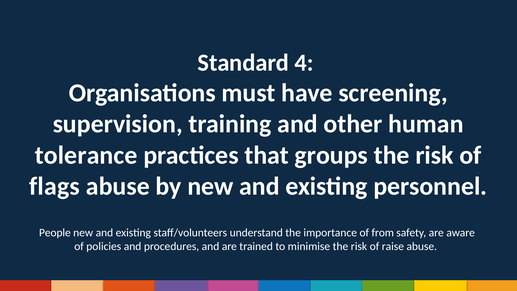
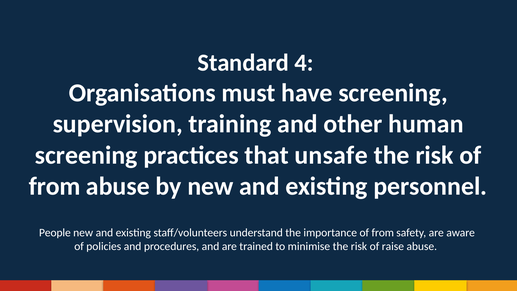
tolerance: tolerance -> screening (86, 155)
groups: groups -> unsafe (331, 155)
flags: flags -> from (55, 186)
